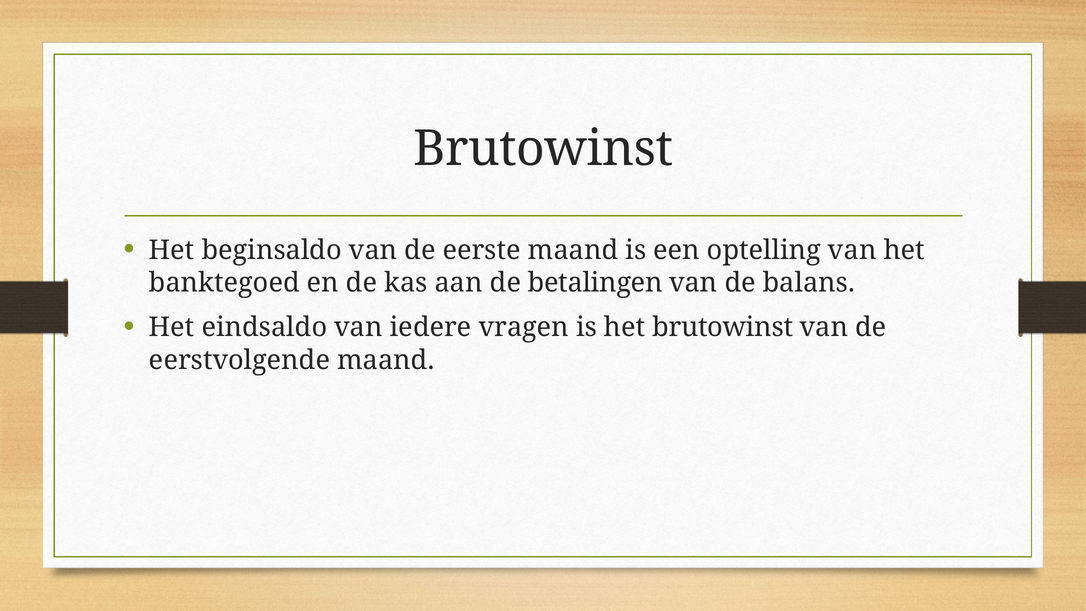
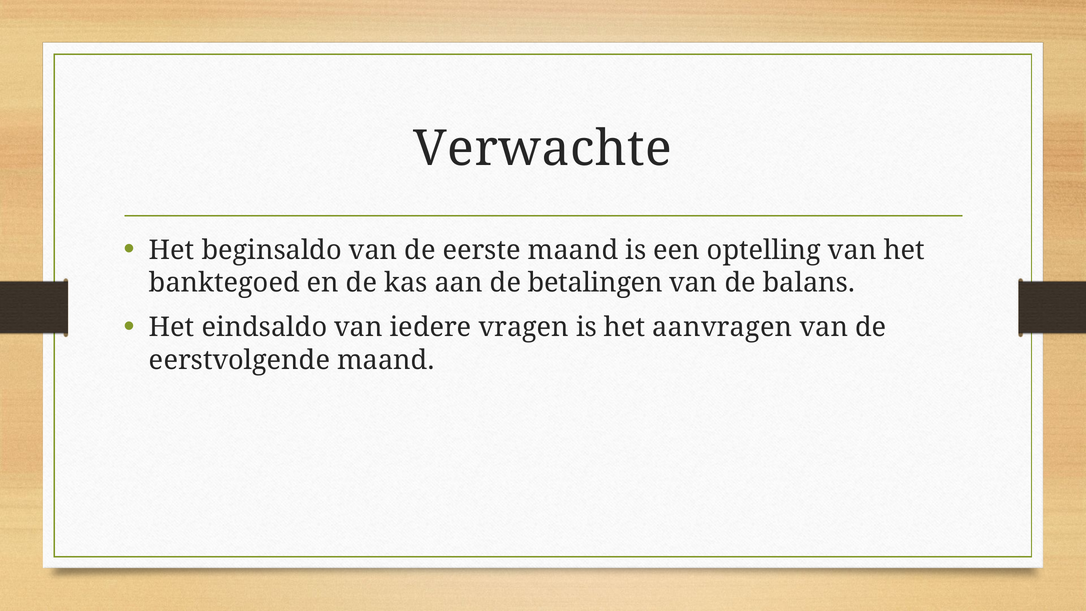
Brutowinst: Brutowinst -> Verwachte (543, 149)
het brutowinst: brutowinst -> aanvragen (722, 327)
